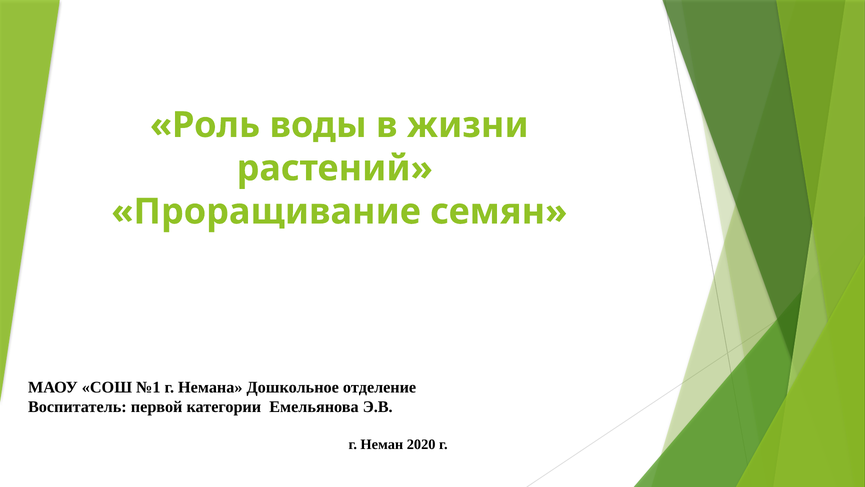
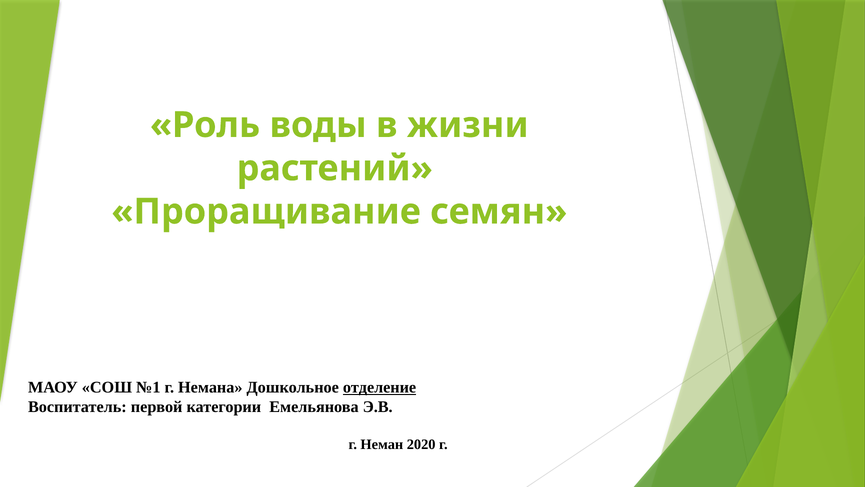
отделение underline: none -> present (380, 387)
